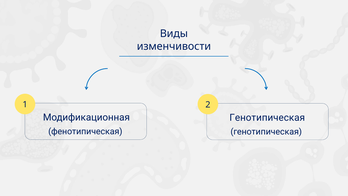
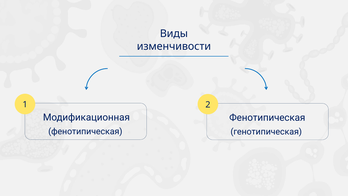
Генотипическая: Генотипическая -> Фенотипическая (267, 117)
